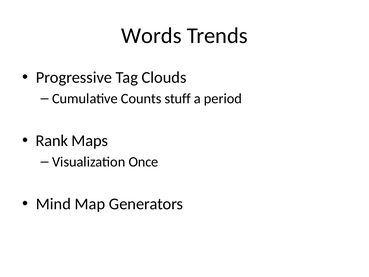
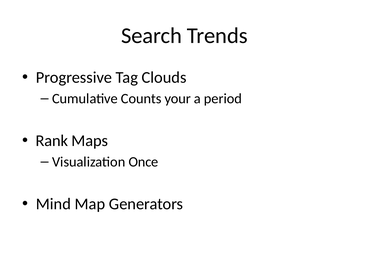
Words: Words -> Search (152, 36)
stuff: stuff -> your (178, 99)
